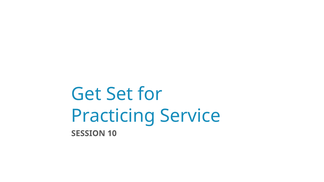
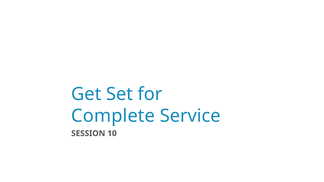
Practicing: Practicing -> Complete (113, 116)
